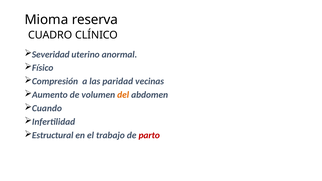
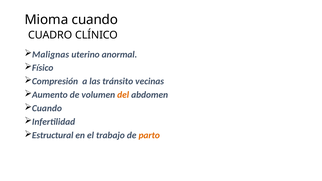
Mioma reserva: reserva -> cuando (95, 20)
Severidad: Severidad -> Malignas (51, 54)
paridad: paridad -> tránsito (118, 81)
parto colour: red -> orange (149, 135)
